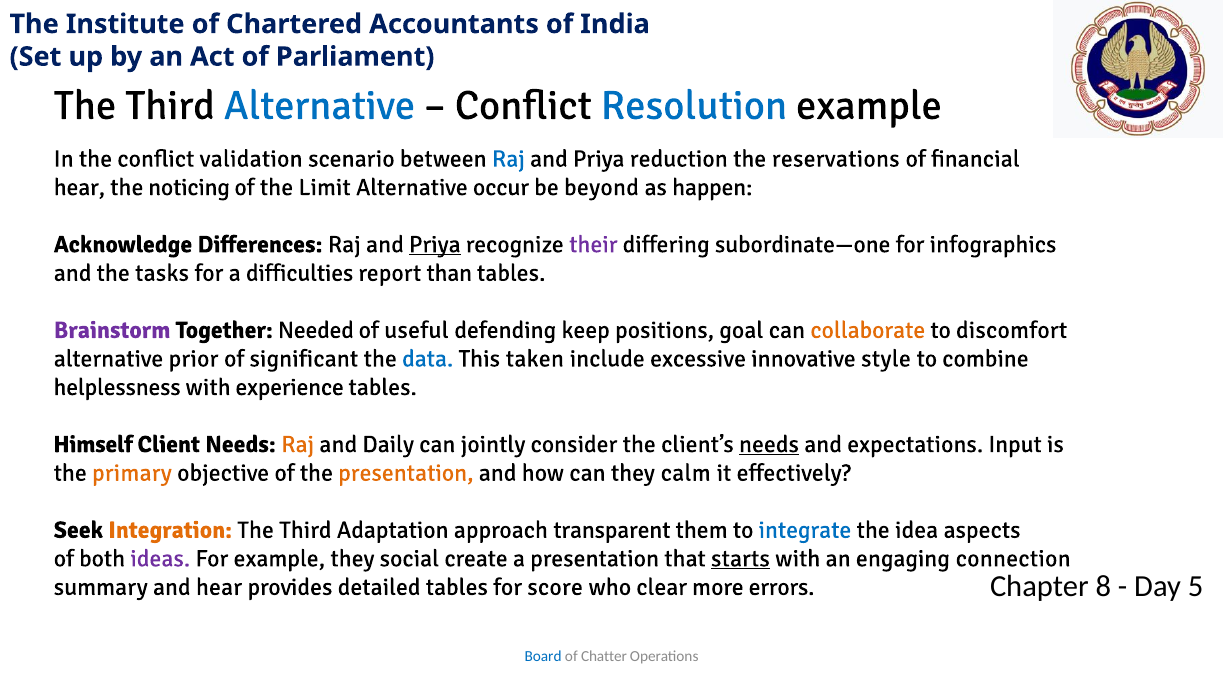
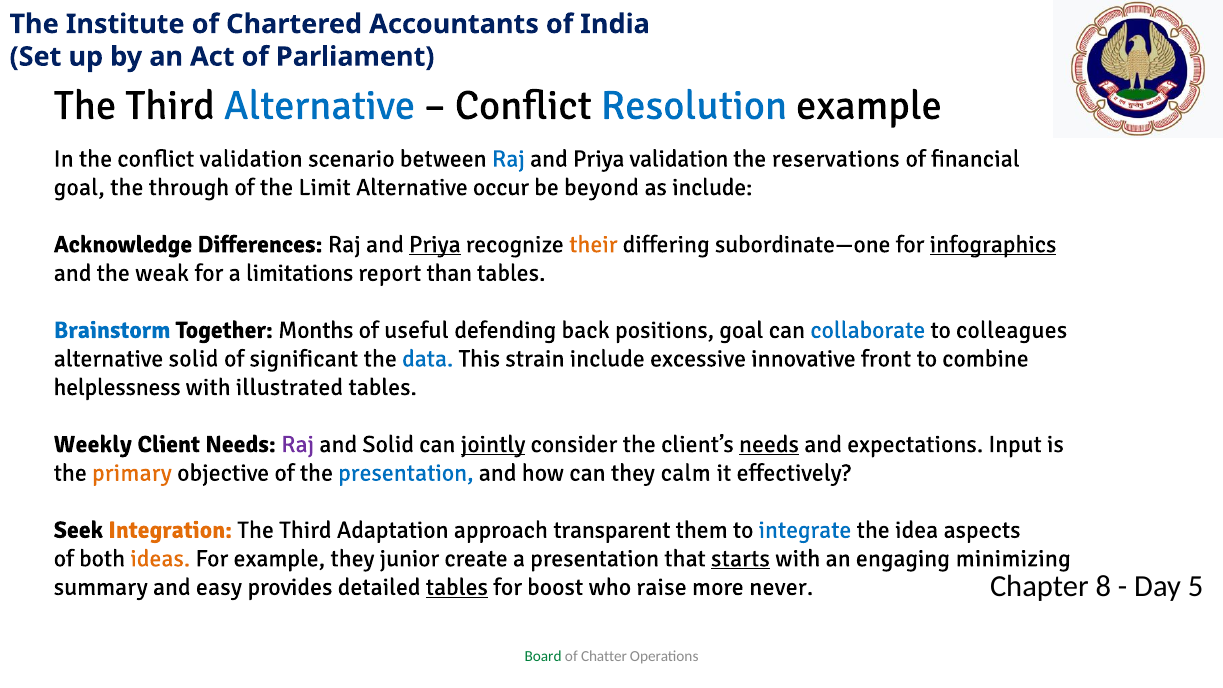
Priya reduction: reduction -> validation (679, 159)
hear: hear -> goal (79, 187)
noticing: noticing -> through (189, 187)
as happen: happen -> include (712, 187)
their colour: purple -> orange (593, 244)
infographics underline: none -> present (993, 244)
tasks: tasks -> weak (162, 273)
difficulties: difficulties -> limitations (300, 273)
Brainstorm colour: purple -> blue (112, 330)
Needed: Needed -> Months (316, 330)
keep: keep -> back (586, 330)
collaborate colour: orange -> blue (868, 330)
discomfort: discomfort -> colleagues (1012, 330)
alternative prior: prior -> solid (193, 359)
taken: taken -> strain (535, 359)
style: style -> front (886, 359)
experience: experience -> illustrated (289, 387)
Himself: Himself -> Weekly (93, 444)
Raj colour: orange -> purple (298, 444)
and Daily: Daily -> Solid (388, 444)
jointly underline: none -> present (493, 444)
presentation colour: orange -> blue (406, 473)
ideas colour: purple -> orange (160, 558)
social: social -> junior (409, 558)
connection: connection -> minimizing (1013, 558)
and hear: hear -> easy (219, 587)
tables underline: none -> present (457, 587)
score: score -> boost (555, 587)
clear: clear -> raise (662, 587)
errors: errors -> never (781, 587)
Board colour: blue -> green (543, 657)
